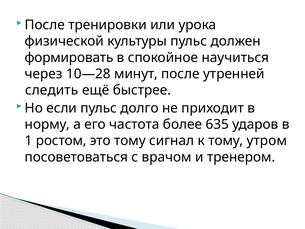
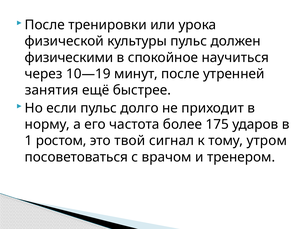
формировать: формировать -> физическими (69, 57)
10—28: 10—28 -> 10—19 (88, 74)
следить: следить -> занятия (52, 90)
635: 635 -> 175 (217, 124)
это тому: тому -> твой (130, 141)
